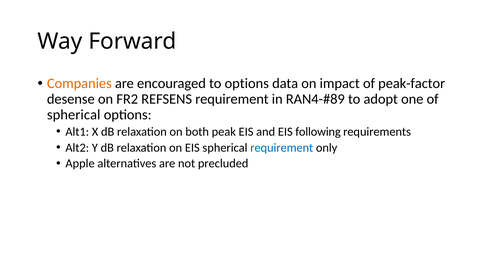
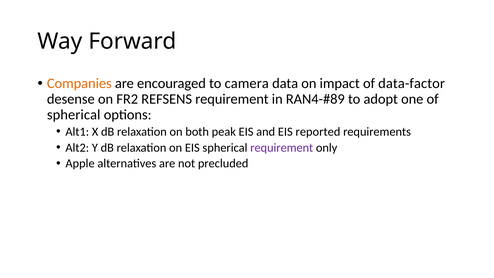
to options: options -> camera (247, 84)
peak-factor: peak-factor -> data-factor (412, 84)
following: following -> reported (318, 132)
requirement colour: blue -> purple (282, 148)
